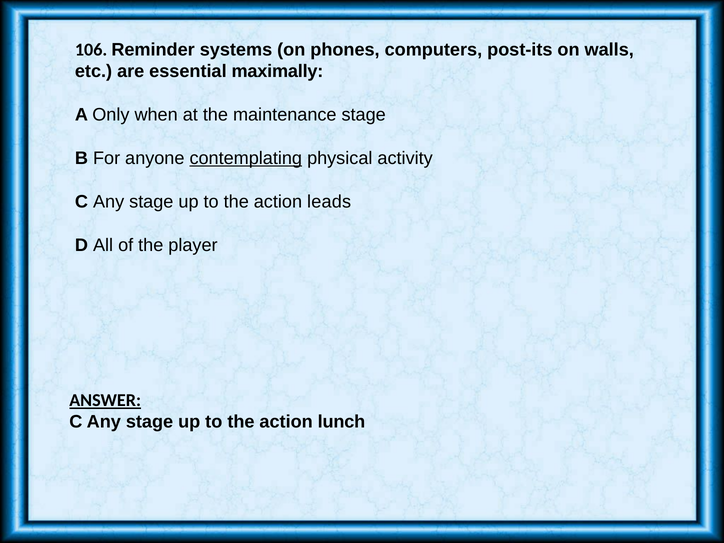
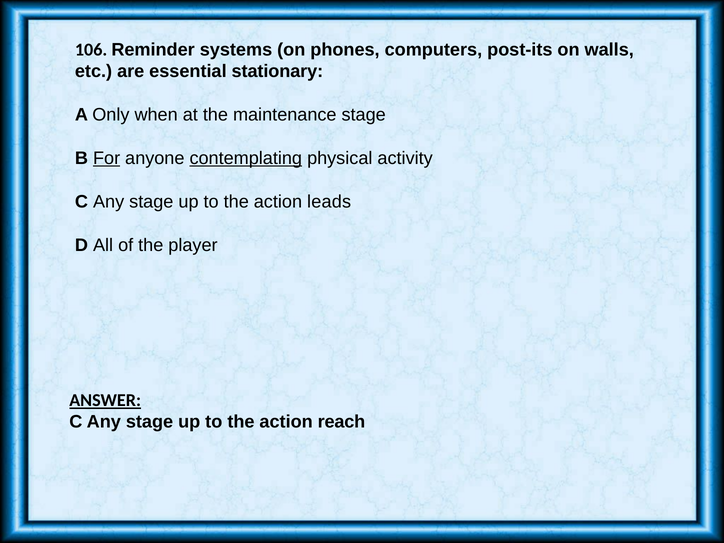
maximally: maximally -> stationary (277, 71)
For underline: none -> present (107, 158)
lunch: lunch -> reach (341, 422)
